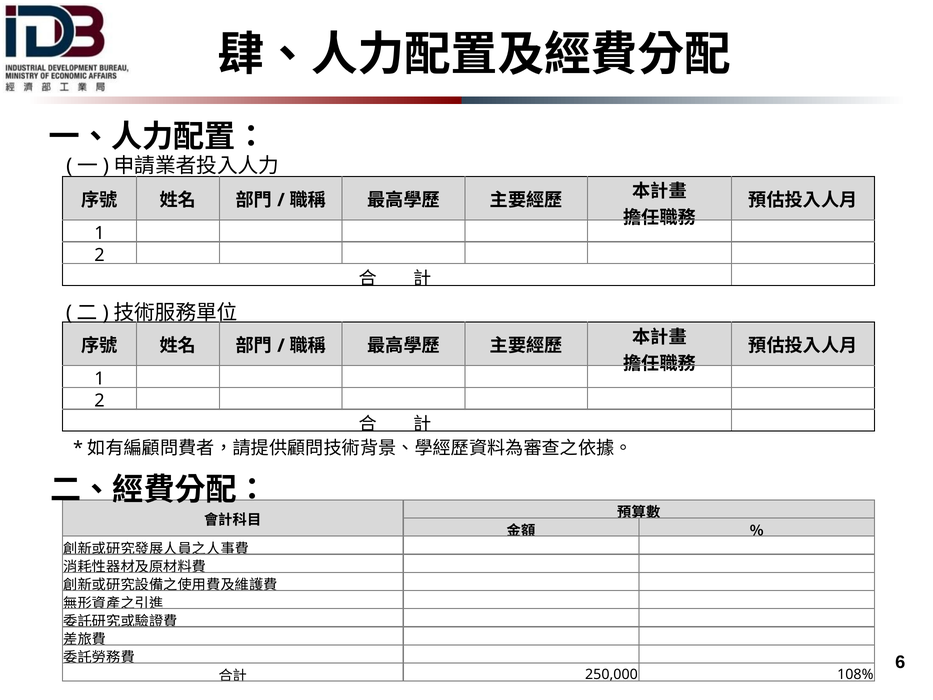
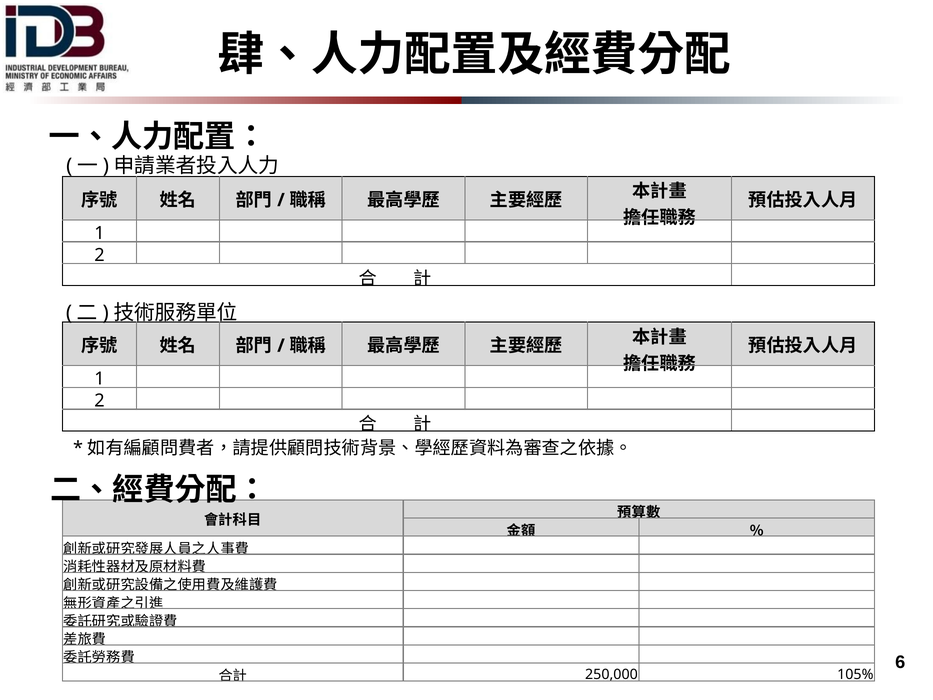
108%: 108% -> 105% (855, 674)
